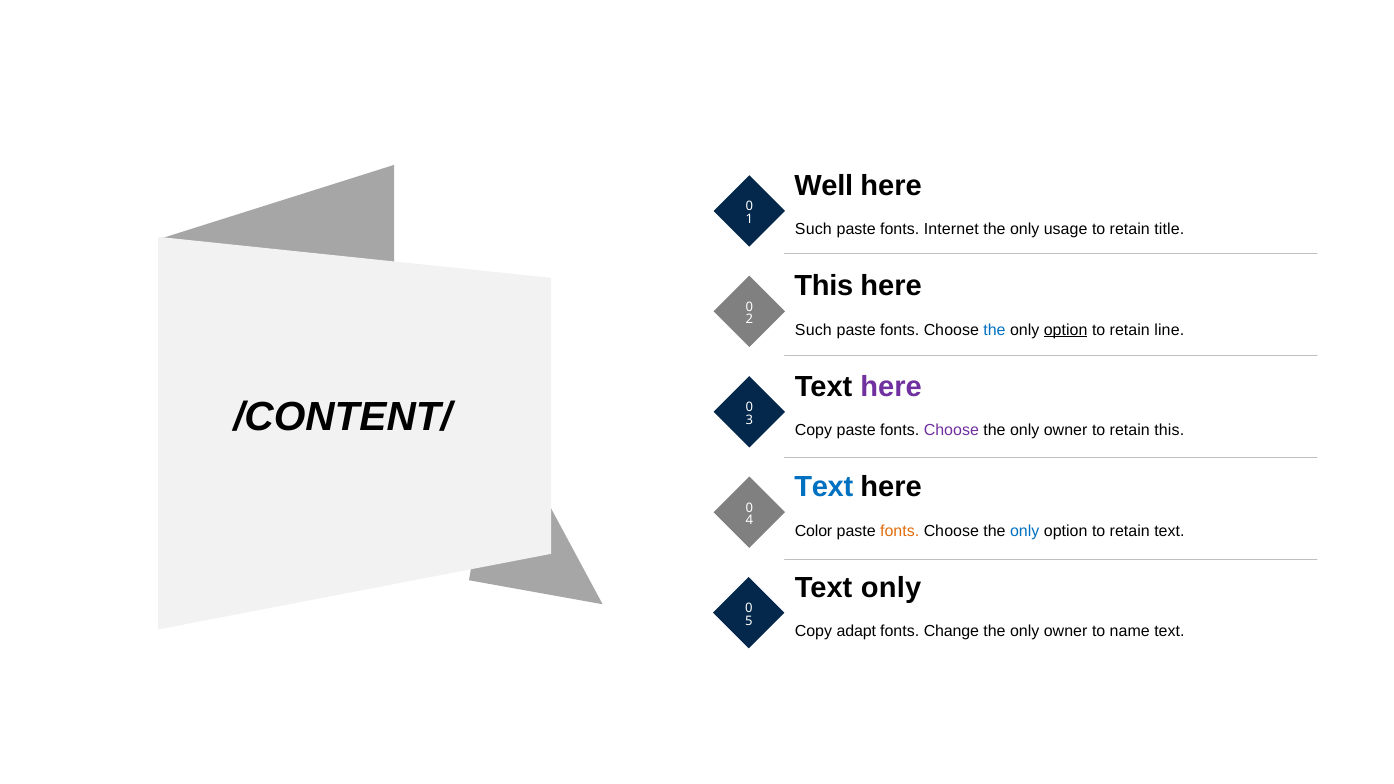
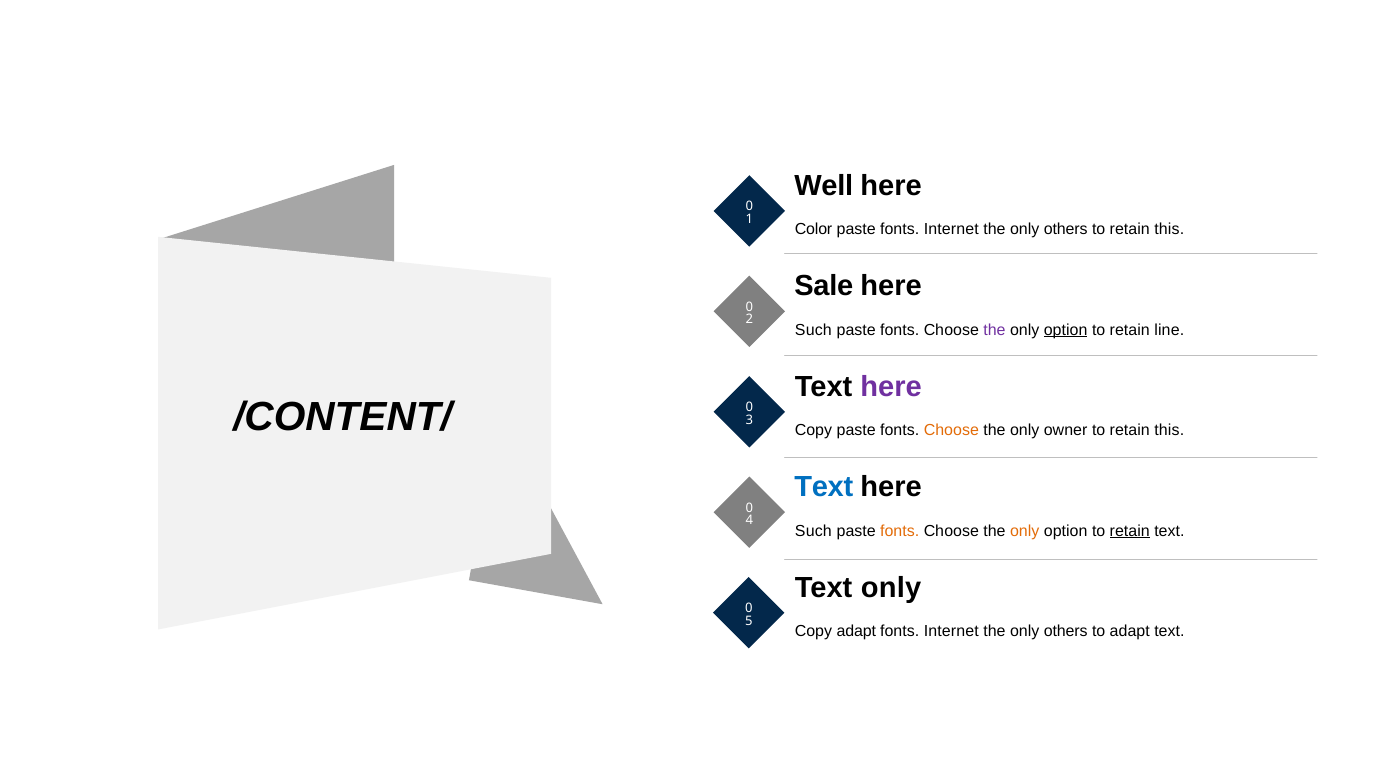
Such: Such -> Color (814, 230)
usage: usage -> others (1066, 230)
title: title -> this (1169, 230)
This: This -> Sale (824, 286)
the colour: blue -> purple (995, 330)
Choose colour: purple -> orange (951, 431)
Color: Color -> Such (813, 531)
only colour: blue -> orange (1025, 531)
retain underline: none -> present (1130, 531)
Change: Change -> Internet (951, 631)
owner: owner -> others (1066, 631)
to name: name -> adapt (1130, 631)
